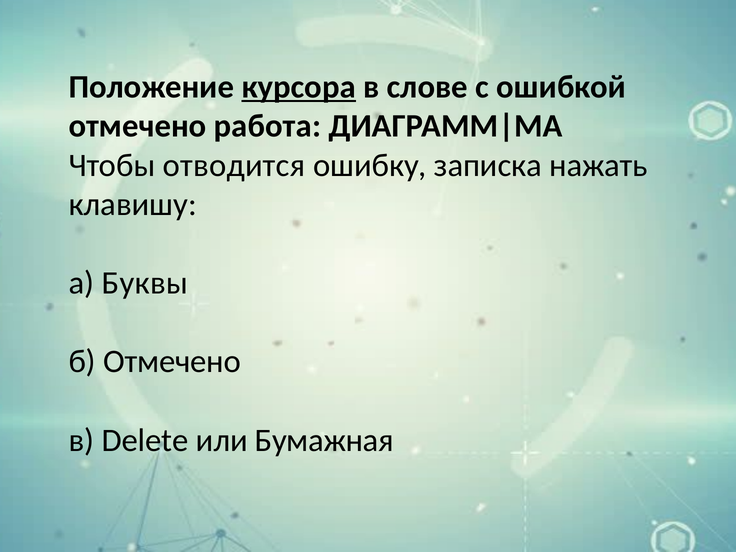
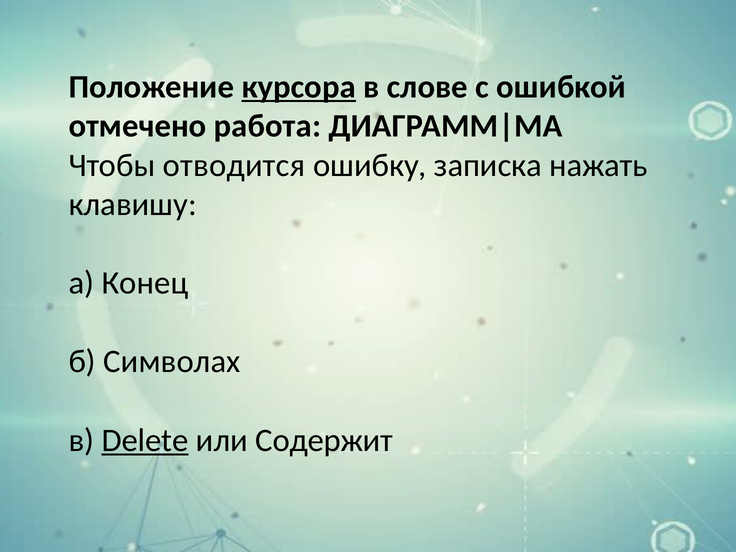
Буквы: Буквы -> Конец (145, 283)
б Отмечено: Отмечено -> Символах (172, 362)
Delete underline: none -> present (145, 440)
Бумажная: Бумажная -> Содержит (324, 440)
